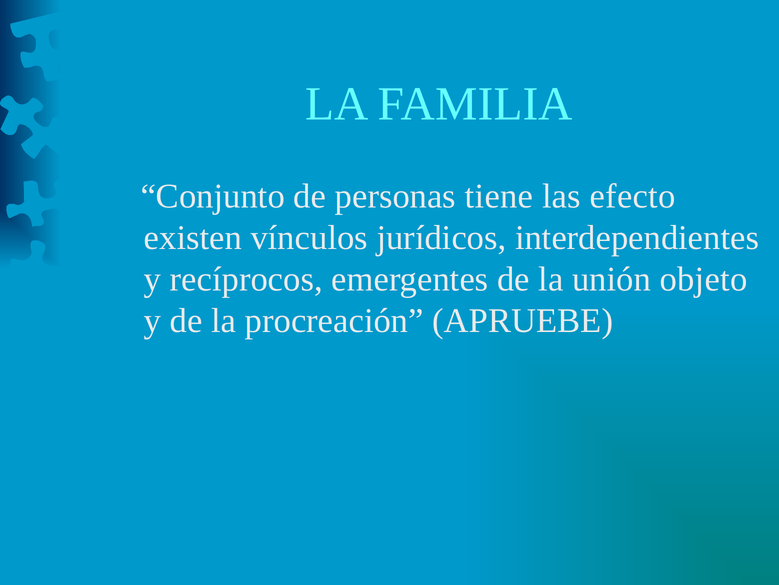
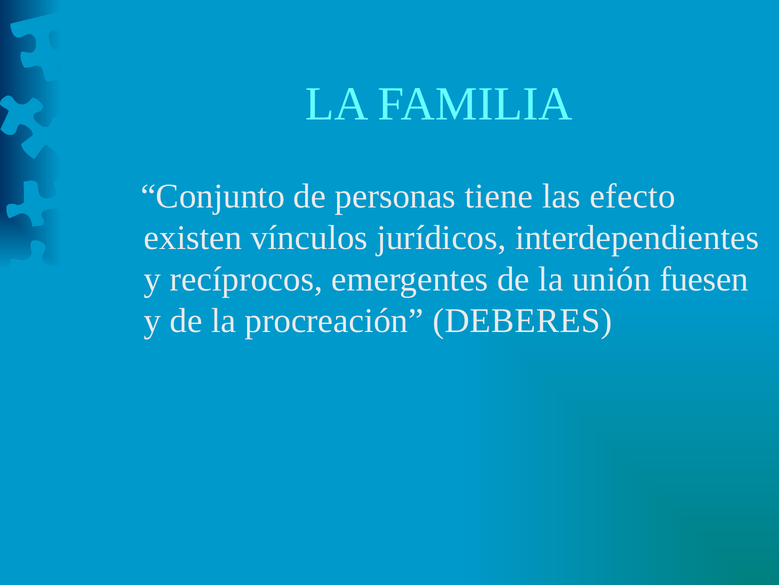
objeto: objeto -> fuesen (704, 279)
APRUEBE: APRUEBE -> DEBERES (523, 321)
